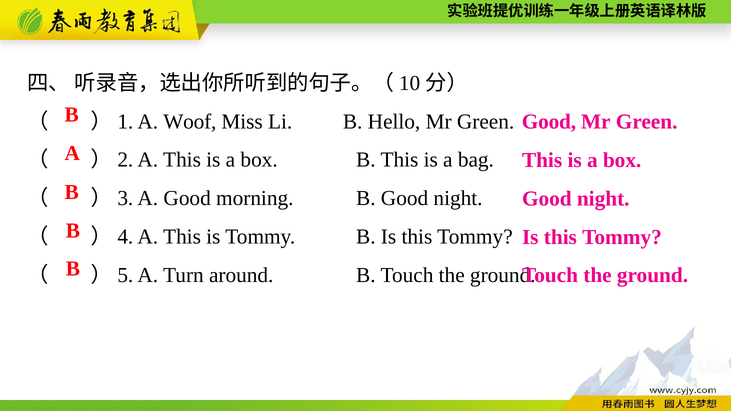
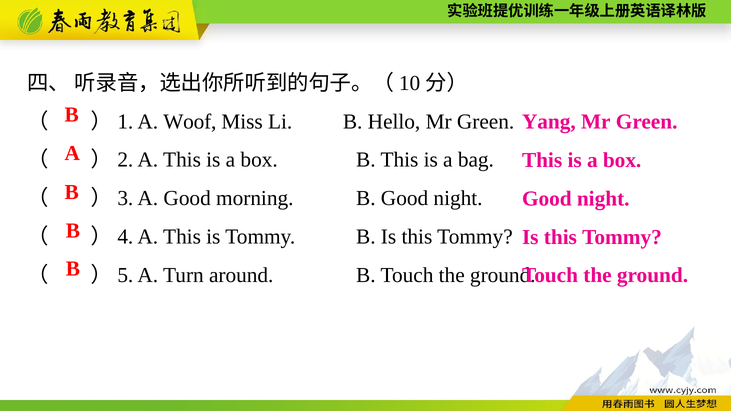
Good: Good -> Yang (549, 122)
